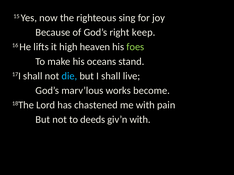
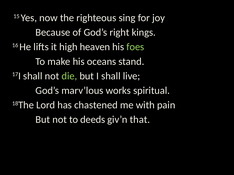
keep: keep -> kings (144, 32)
die colour: light blue -> light green (69, 76)
become: become -> spiritual (152, 91)
giv’n with: with -> that (140, 120)
